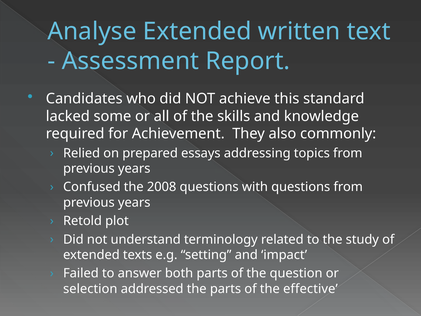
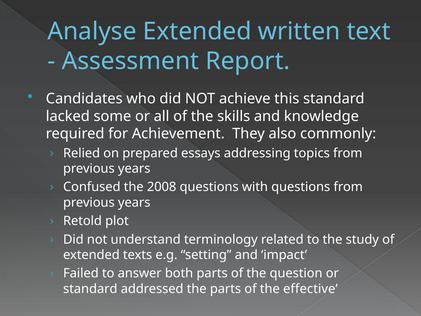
selection: selection -> standard (90, 289)
